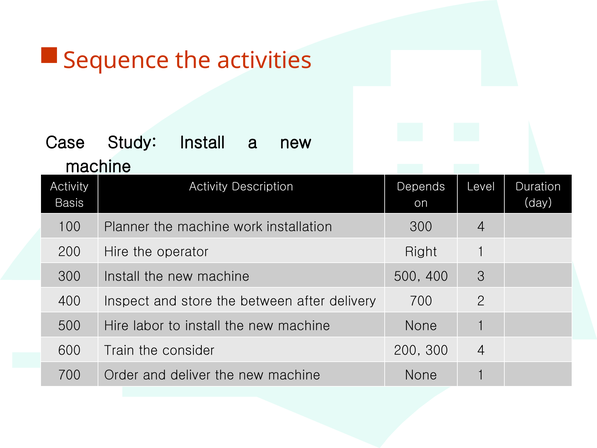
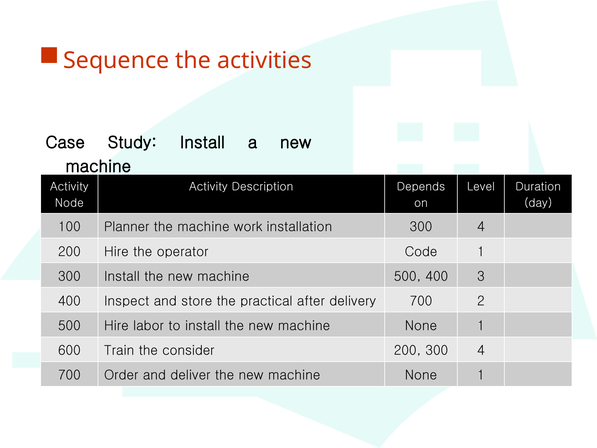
Basis: Basis -> Node (69, 203)
Right: Right -> Code (421, 251)
between: between -> practical (266, 301)
